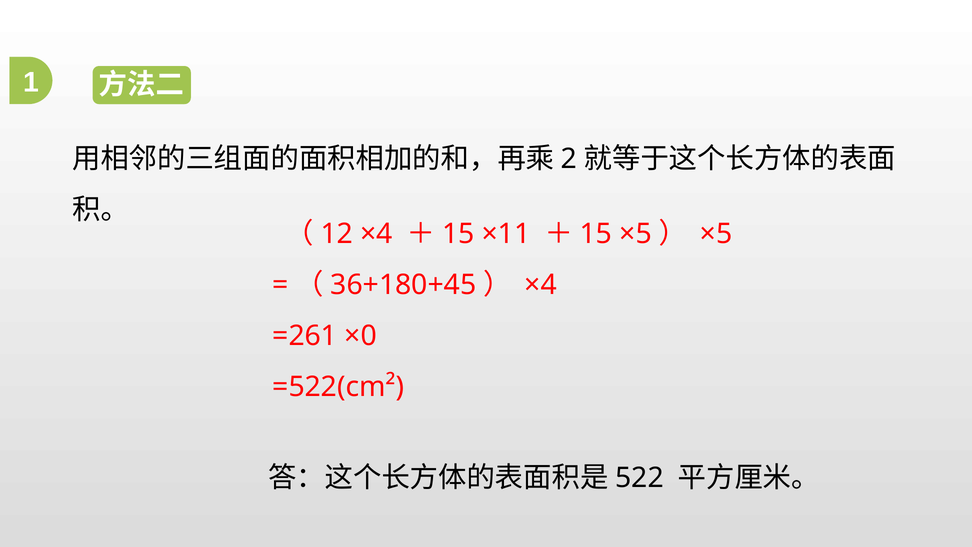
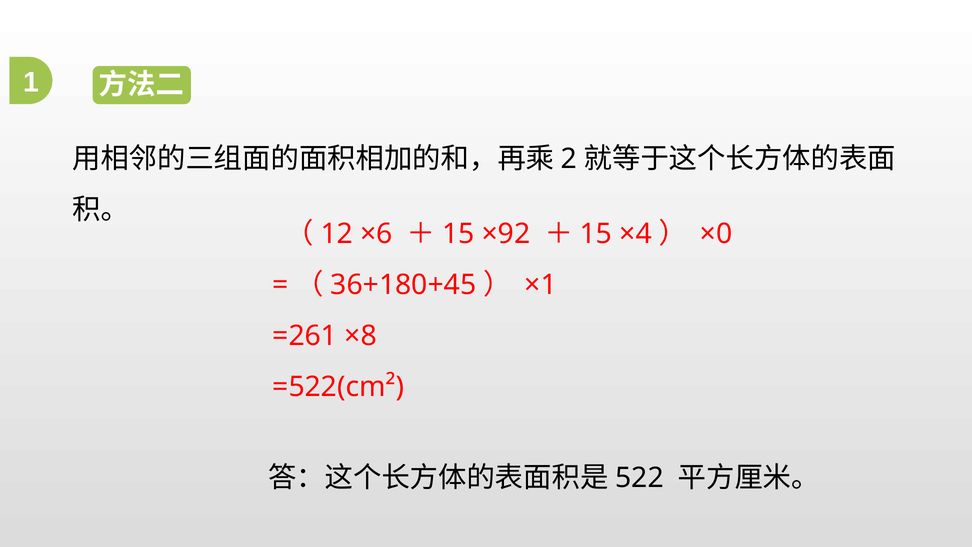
×4: ×4 -> ×6 (376, 234)
×11: ×11 -> ×92 (506, 234)
×5: ×5 -> ×4 (636, 234)
×5: ×5 -> ×0 (716, 234)
×4: ×4 -> ×1 (541, 285)
×0: ×0 -> ×8 (361, 336)
